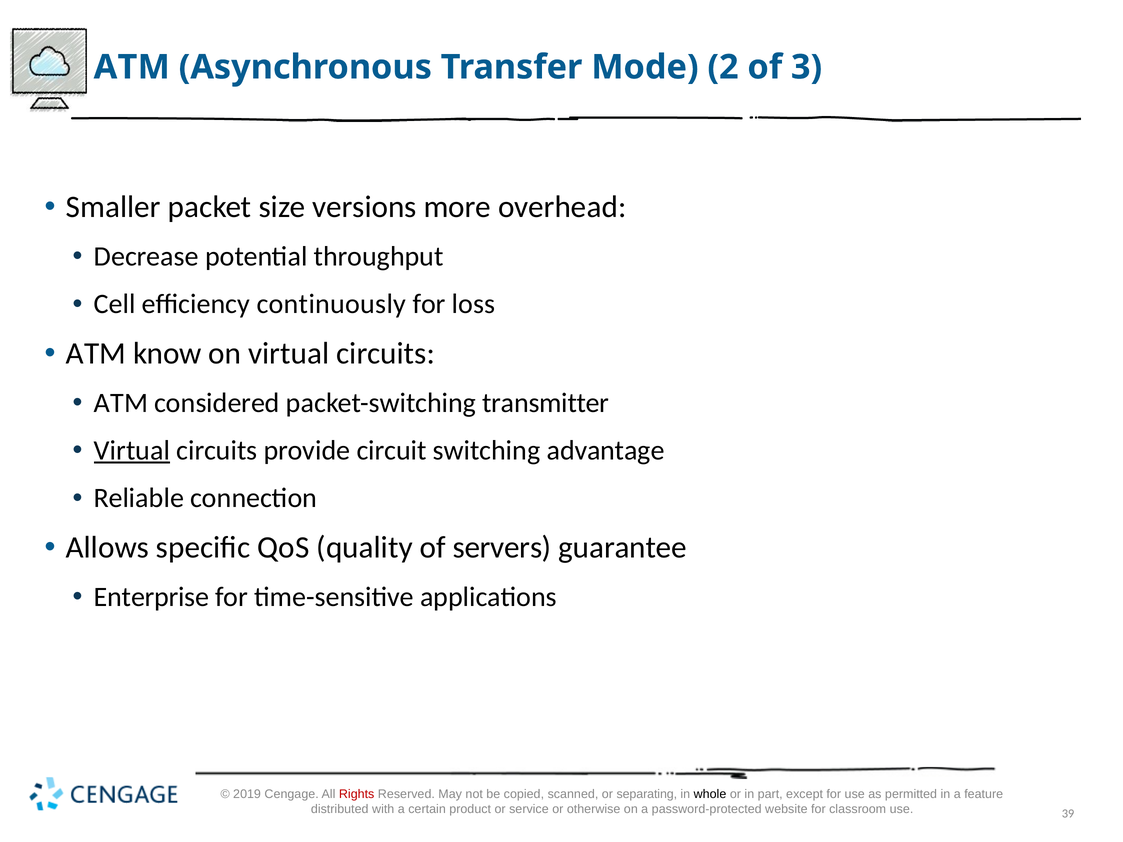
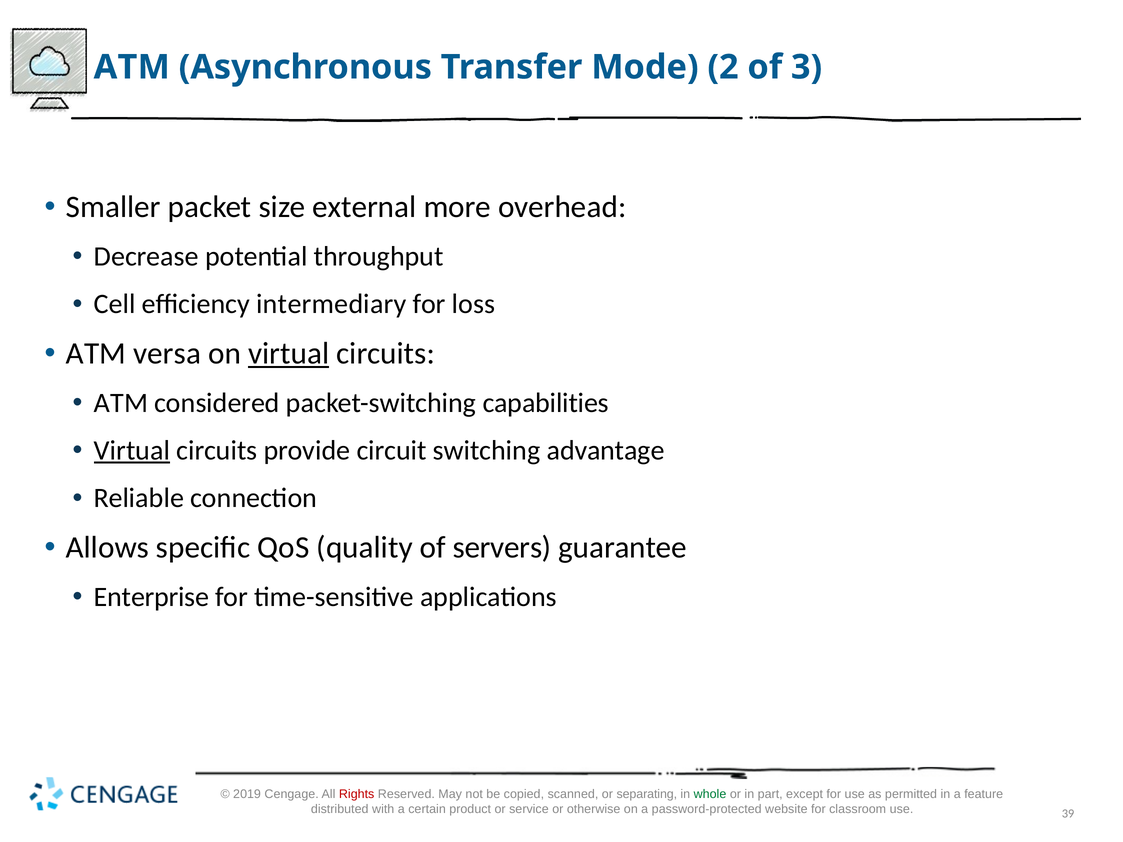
versions: versions -> external (364, 207)
continuously: continuously -> intermediary (331, 304)
know: know -> versa (167, 354)
virtual underline: none -> present (289, 354)
transmitter: transmitter -> capabilities (546, 403)
whole colour: black -> green (710, 794)
